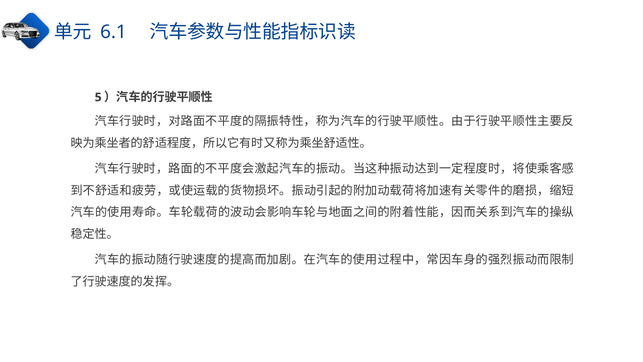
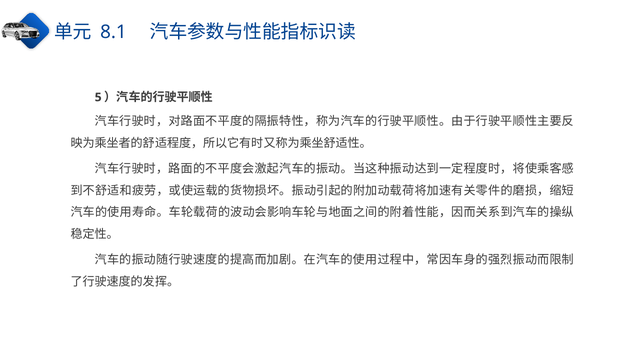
6.1: 6.1 -> 8.1 (113, 32)
